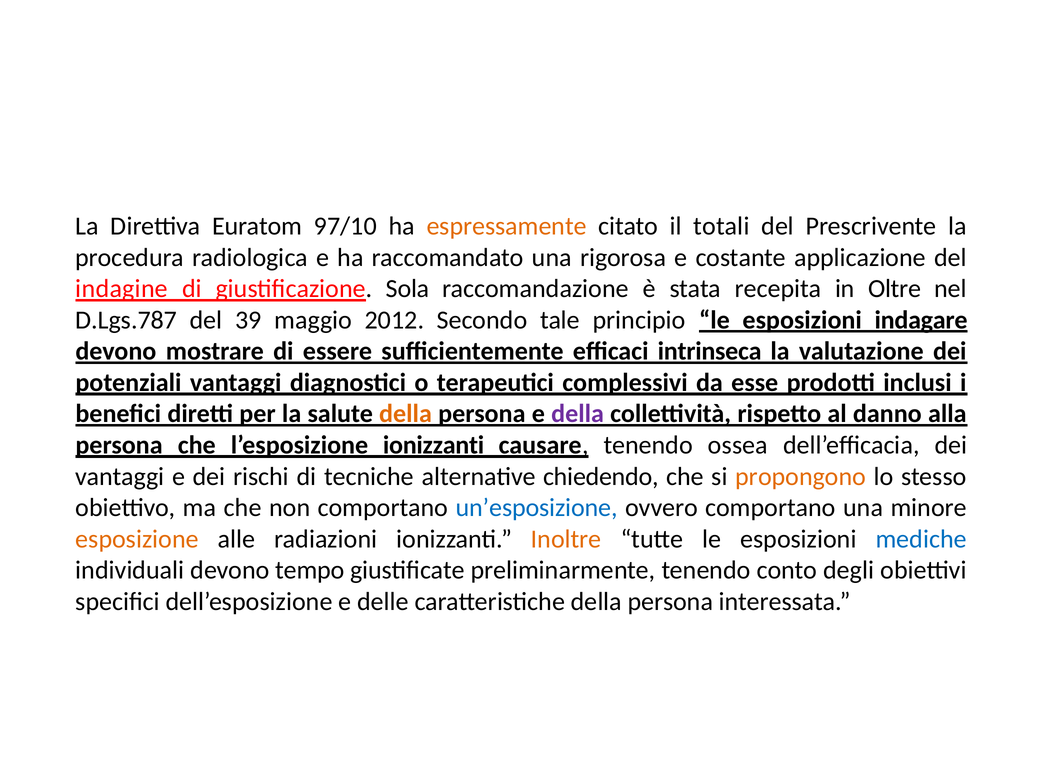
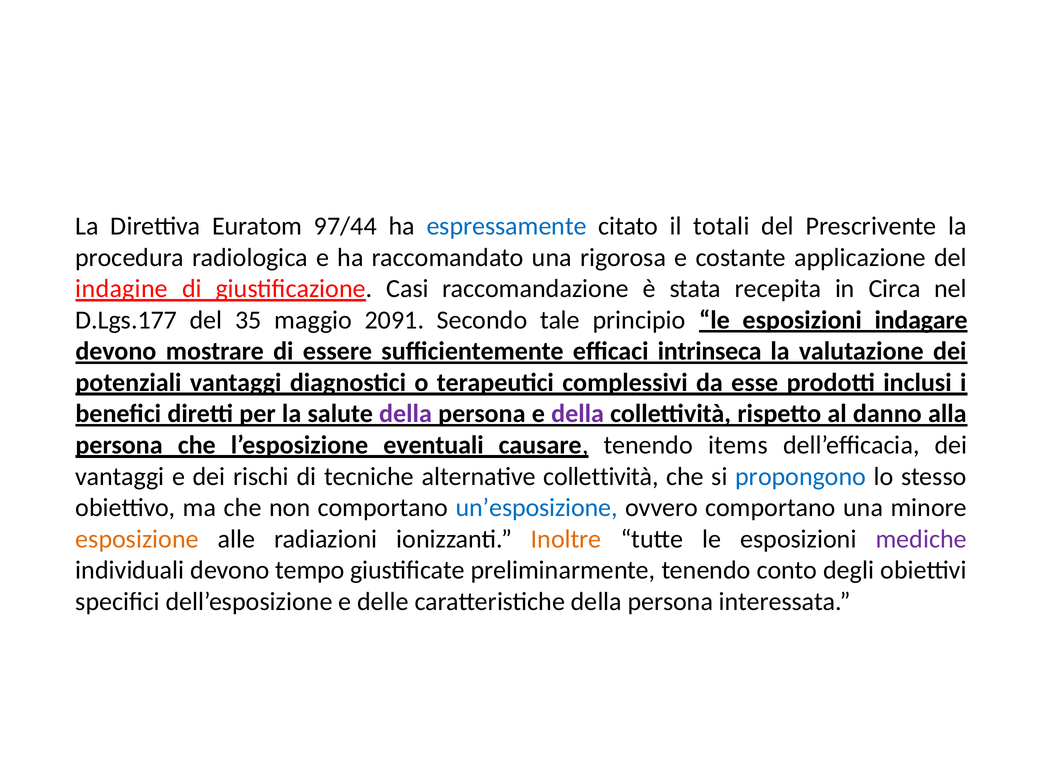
97/10: 97/10 -> 97/44 (345, 226)
espressamente colour: orange -> blue (507, 226)
Sola: Sola -> Casi (407, 289)
Oltre: Oltre -> Circa (895, 289)
D.Lgs.787: D.Lgs.787 -> D.Lgs.177 (126, 320)
39: 39 -> 35 (248, 320)
2012: 2012 -> 2091 (394, 320)
della colour: orange -> purple (405, 414)
l’esposizione ionizzanti: ionizzanti -> eventuali (433, 445)
ossea: ossea -> items (738, 445)
alternative chiedendo: chiedendo -> collettività (601, 477)
propongono colour: orange -> blue (801, 477)
mediche colour: blue -> purple (921, 539)
